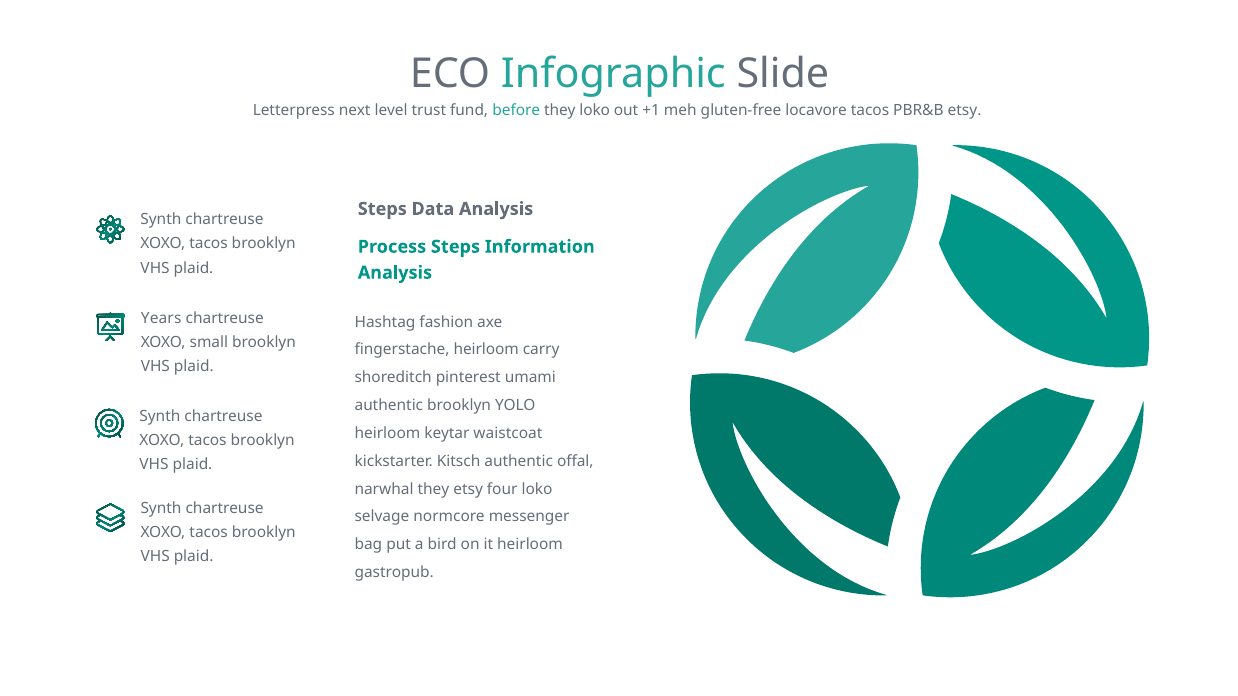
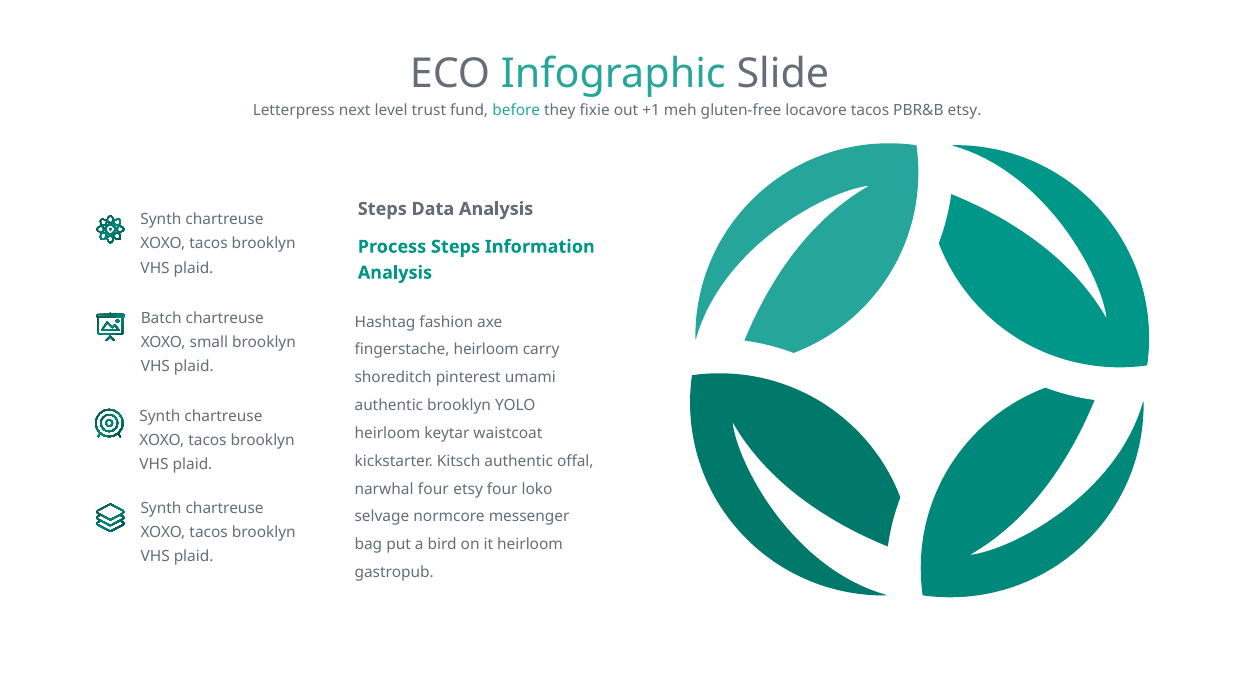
they loko: loko -> fixie (595, 110)
Years: Years -> Batch (161, 318)
narwhal they: they -> four (433, 489)
